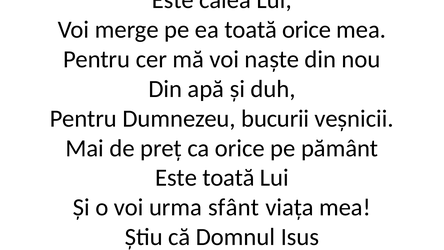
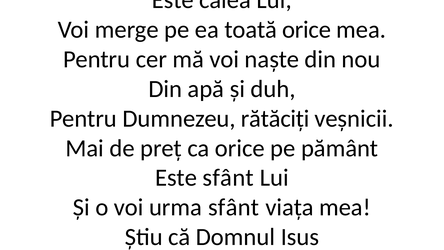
bucurii: bucurii -> rătăciți (275, 118)
Este toată: toată -> sfânt (228, 178)
